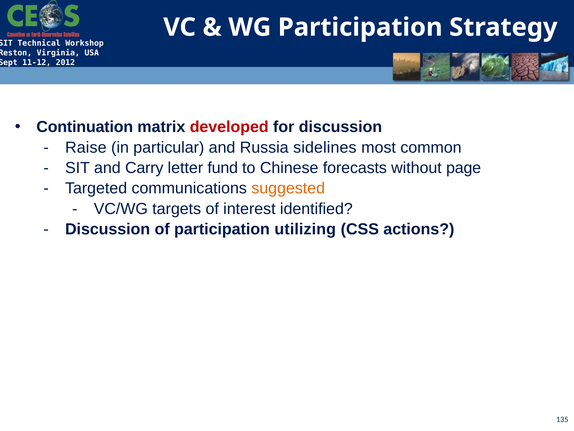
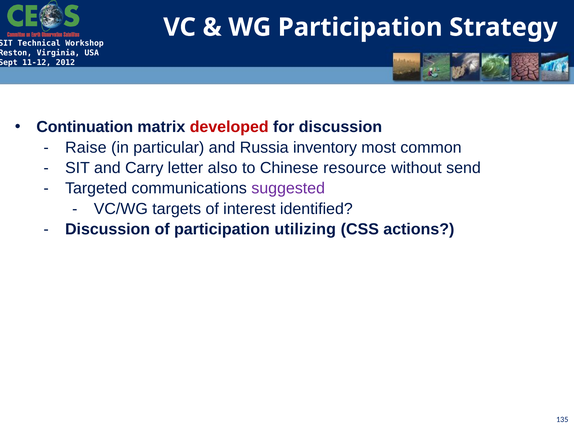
sidelines: sidelines -> inventory (325, 147)
fund: fund -> also (223, 168)
forecasts: forecasts -> resource (355, 168)
page: page -> send (464, 168)
suggested colour: orange -> purple (288, 188)
